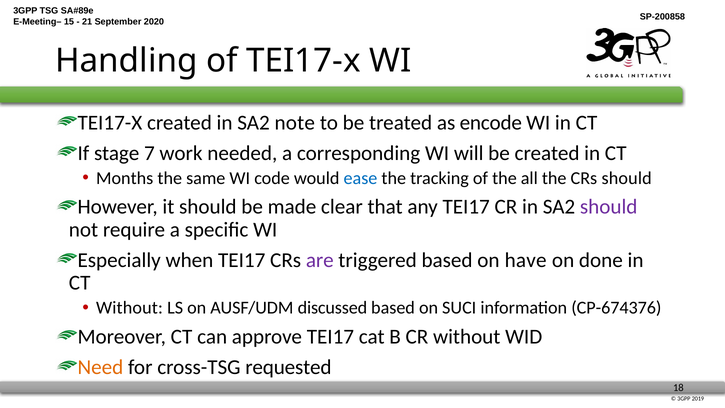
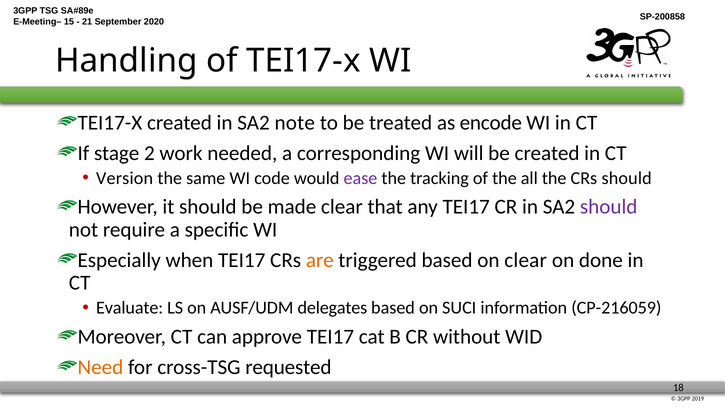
7: 7 -> 2 (149, 153)
Months: Months -> Version (125, 178)
ease colour: blue -> purple (360, 178)
are colour: purple -> orange (320, 260)
on have: have -> clear (526, 260)
Without: Without -> Evaluate (130, 308)
discussed: discussed -> delegates (332, 308)
CP-674376: CP-674376 -> CP-216059 (616, 308)
